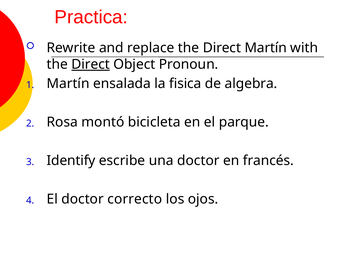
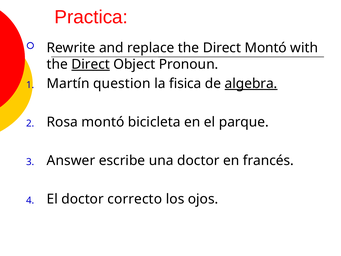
Direct Martín: Martín -> Montó (266, 48)
ensalada: ensalada -> question (122, 84)
algebra underline: none -> present (251, 84)
Identify: Identify -> Answer (71, 160)
